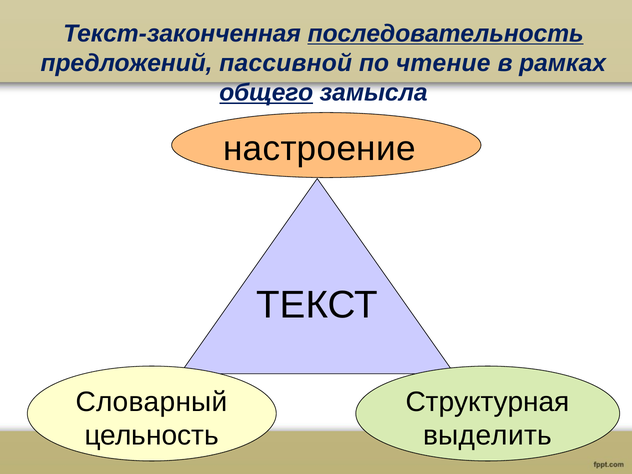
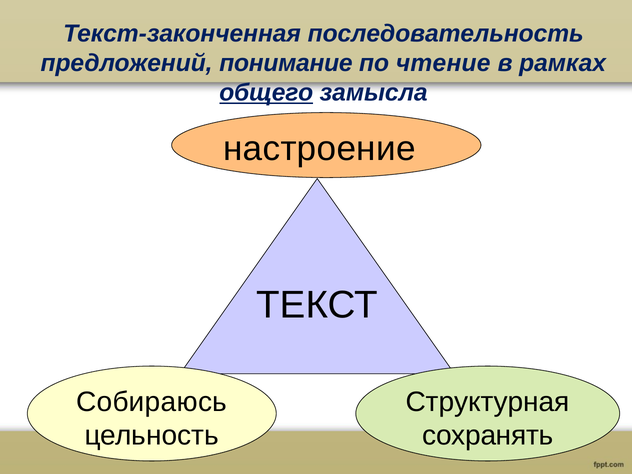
последовательность underline: present -> none (446, 33)
пассивной: пассивной -> понимание (286, 63)
Словарный: Словарный -> Собираюсь (152, 402)
выделить: выделить -> сохранять (488, 436)
